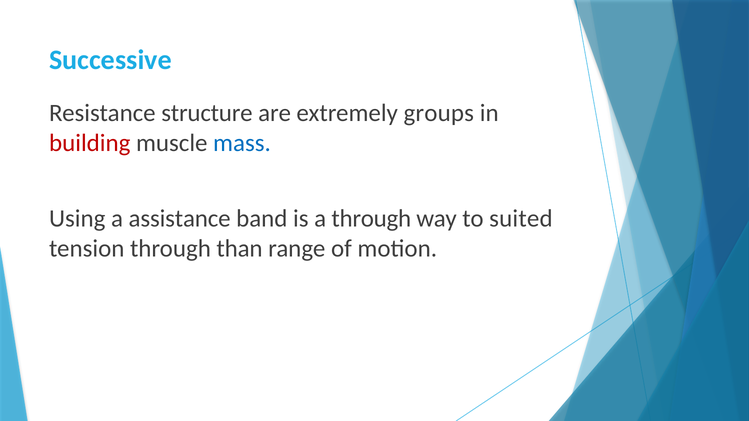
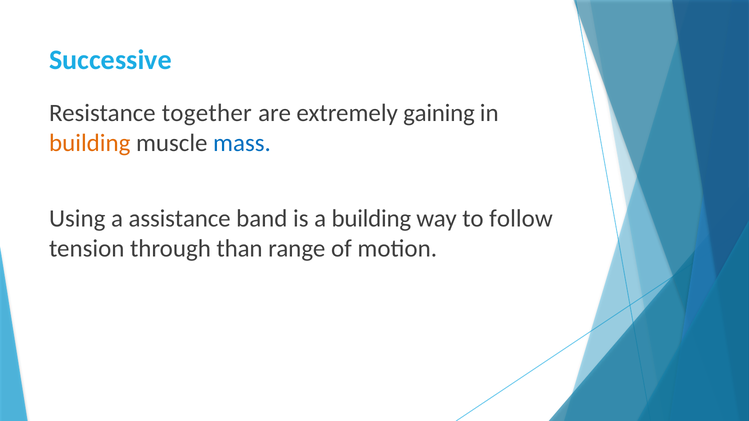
structure: structure -> together (207, 113)
groups: groups -> gaining (439, 113)
building colour: red -> orange (90, 143)
a through: through -> building (371, 219)
suited: suited -> follow (521, 219)
